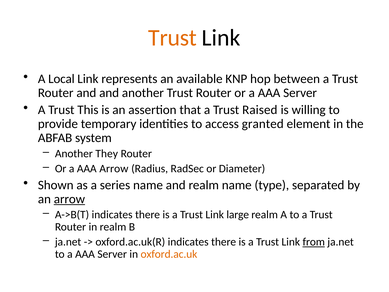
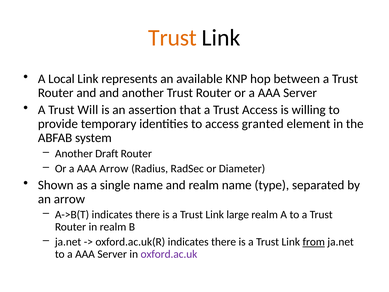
This: This -> Will (88, 110)
Trust Raised: Raised -> Access (260, 110)
They: They -> Draft (107, 153)
series: series -> single (115, 185)
arrow underline: present -> none (69, 199)
oxford.ac.uk colour: orange -> purple (169, 254)
